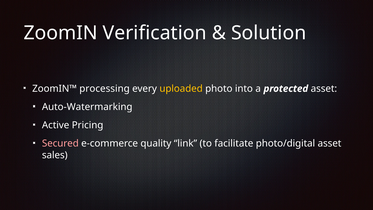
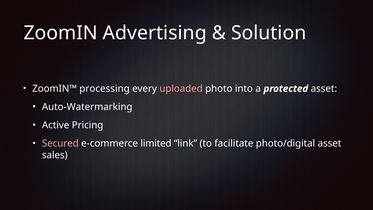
Verification: Verification -> Advertising (155, 33)
uploaded colour: yellow -> pink (181, 89)
quality: quality -> limited (156, 143)
